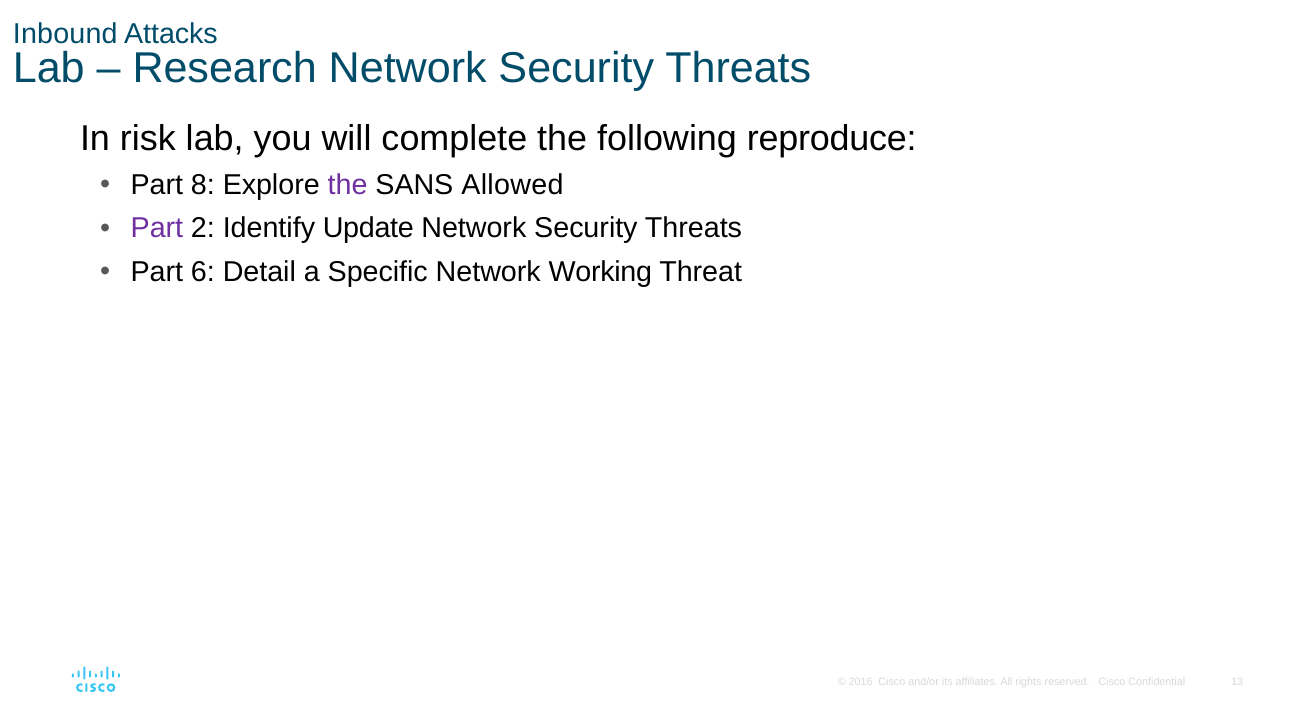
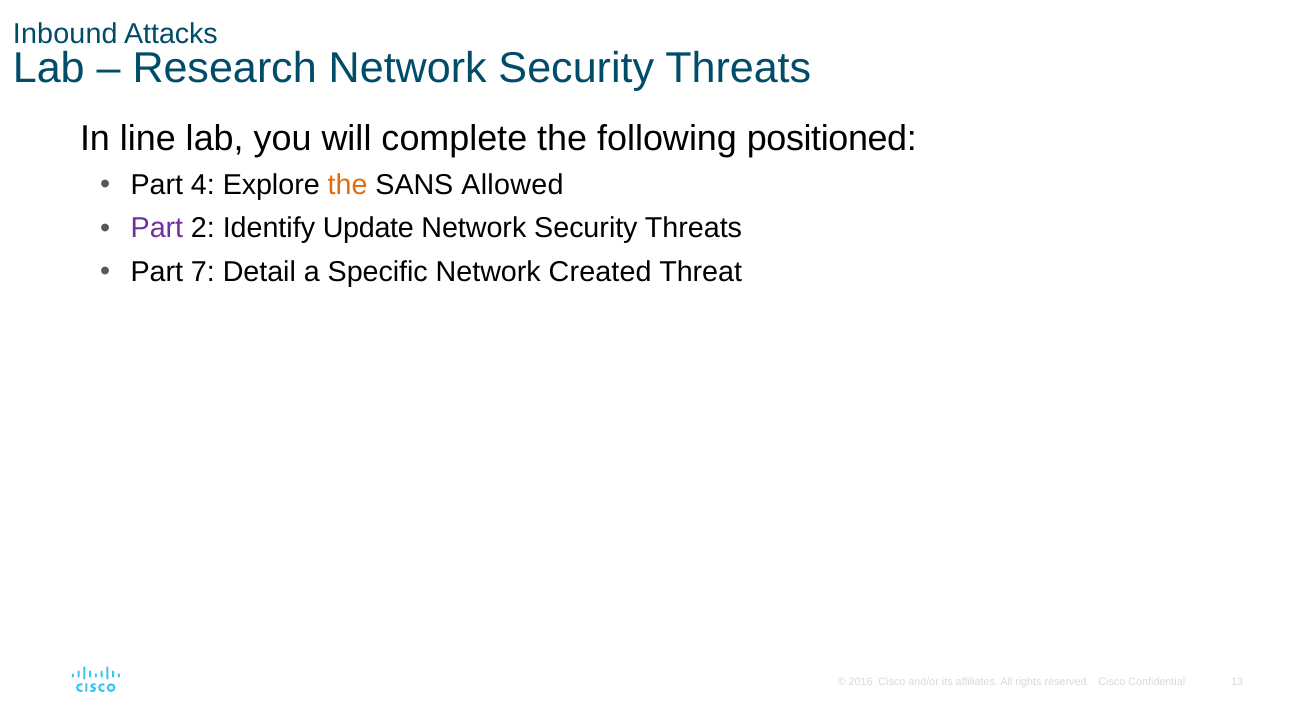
risk: risk -> line (148, 138)
reproduce: reproduce -> positioned (832, 138)
8: 8 -> 4 (203, 185)
the colour: purple -> orange (348, 185)
6: 6 -> 7 (203, 272)
Working: Working -> Created (600, 272)
